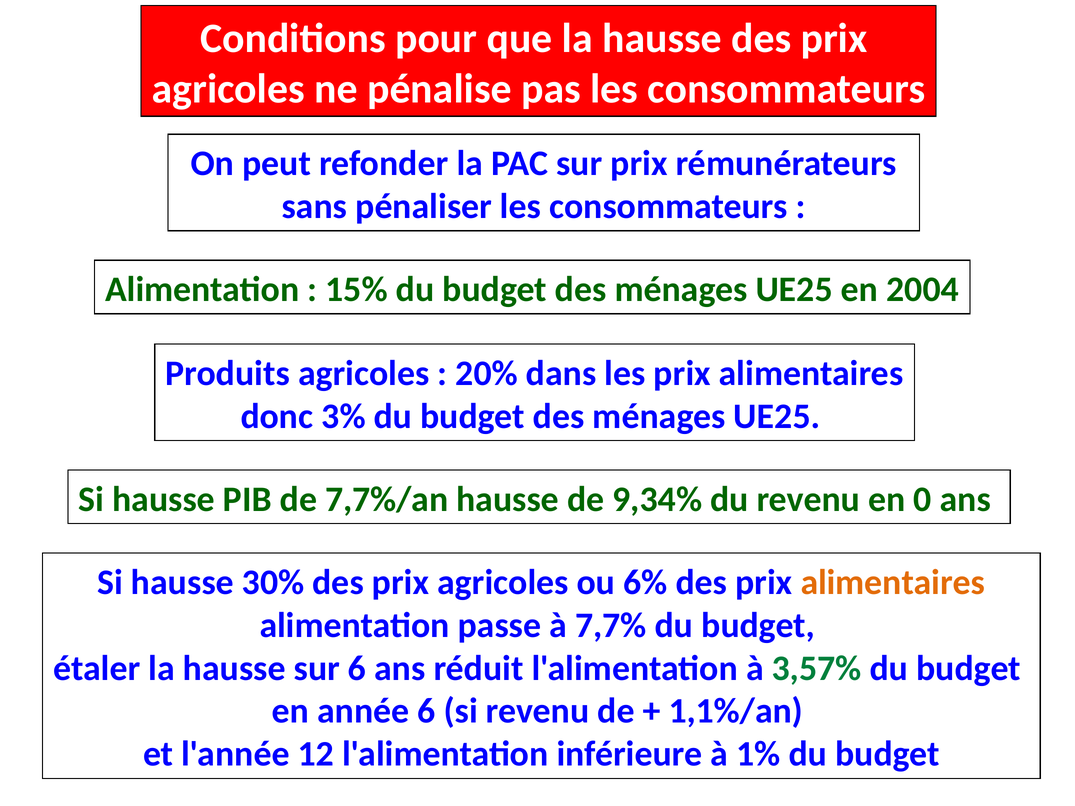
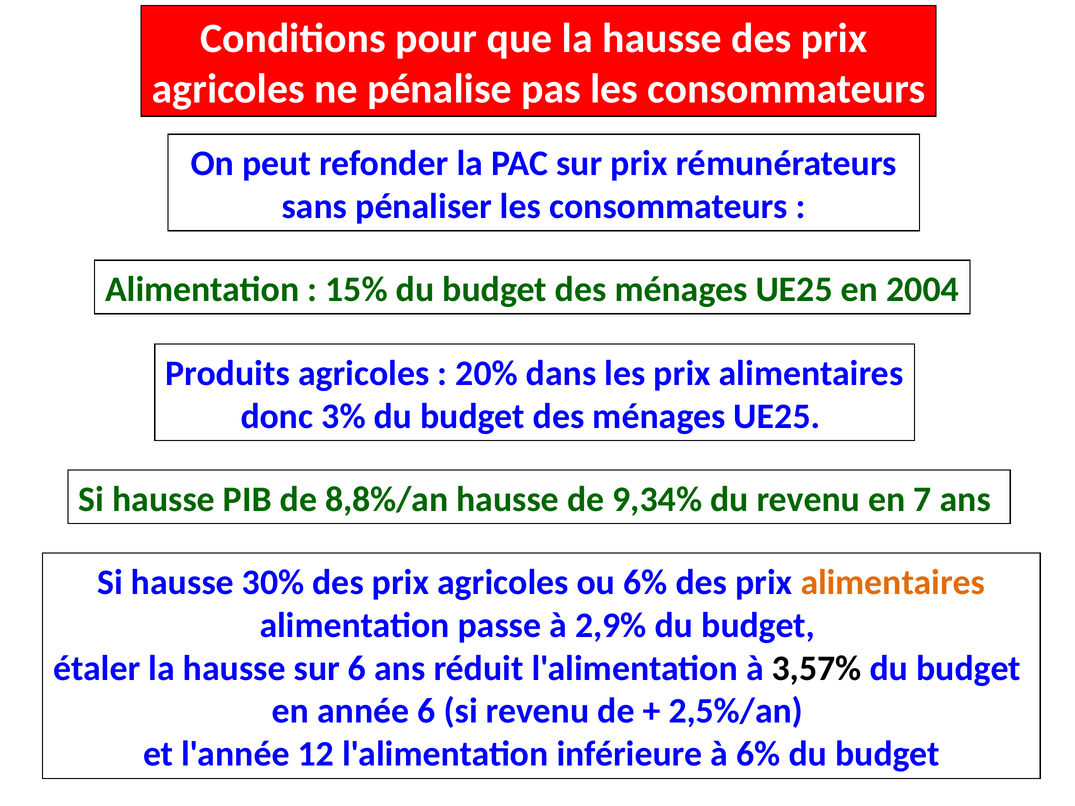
7,7%/an: 7,7%/an -> 8,8%/an (387, 500)
0: 0 -> 7 (923, 500)
7,7%: 7,7% -> 2,9% (611, 625)
3,57% colour: green -> black (817, 668)
1,1%/an: 1,1%/an -> 2,5%/an (736, 711)
à 1%: 1% -> 6% (758, 754)
